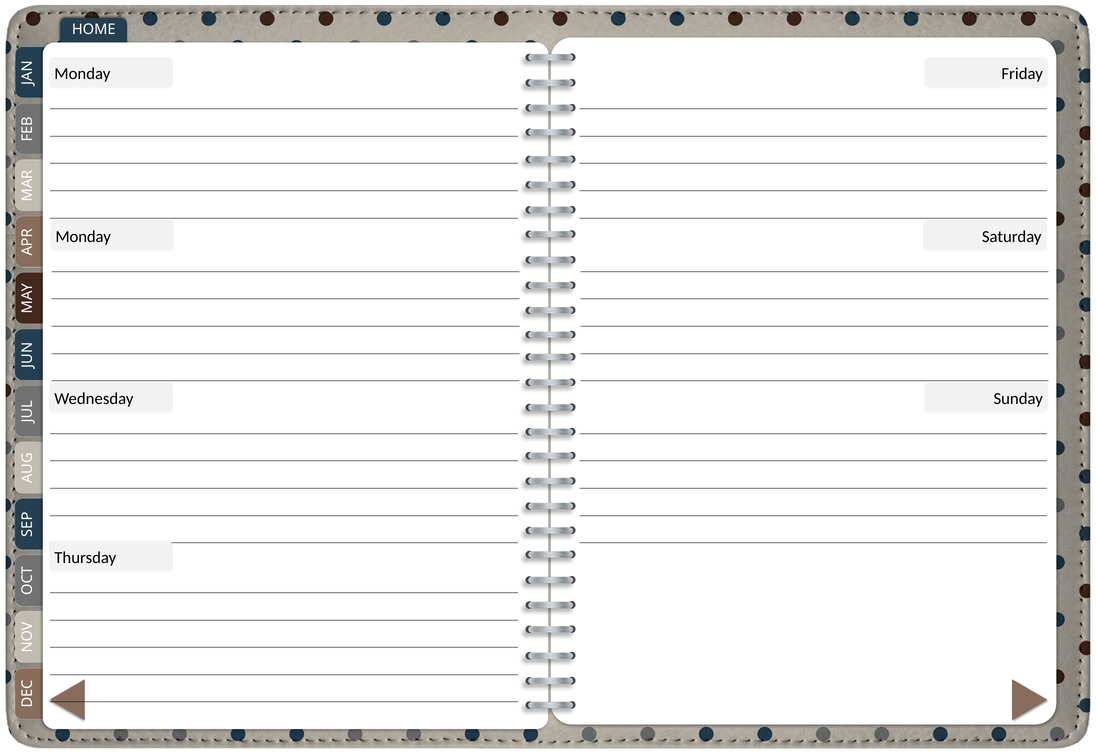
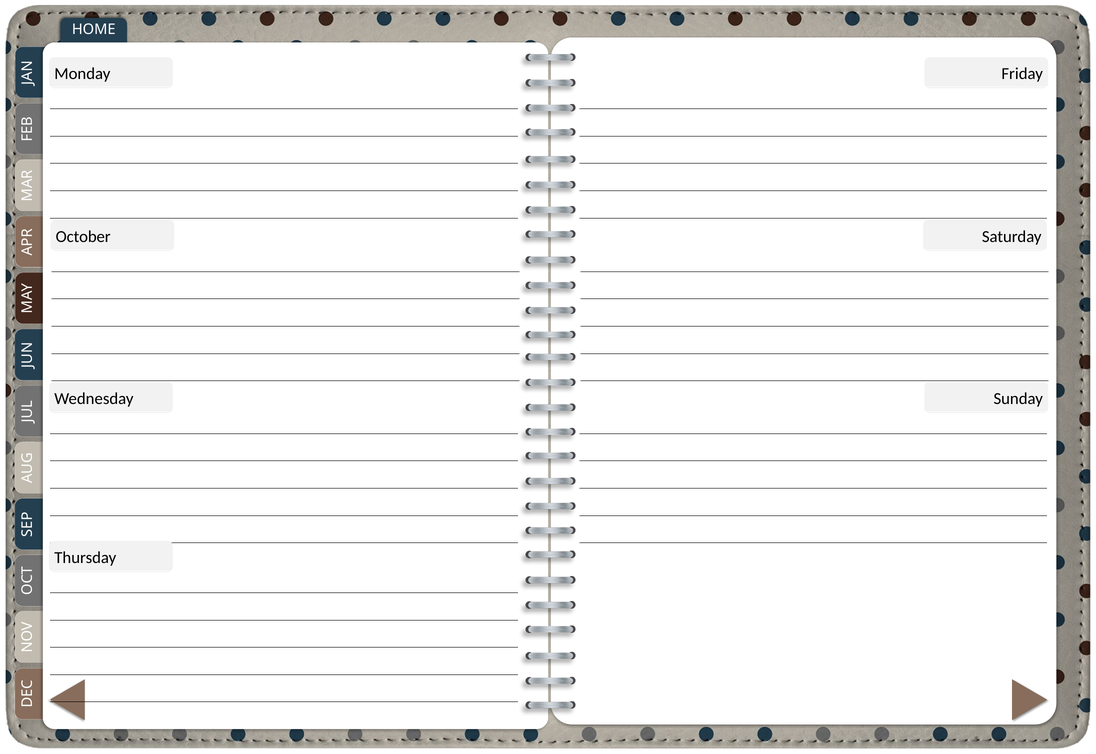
Monday: Monday -> October (83, 236)
